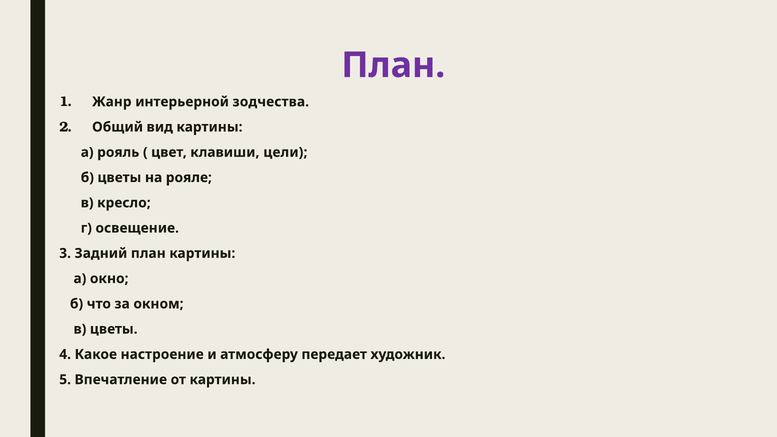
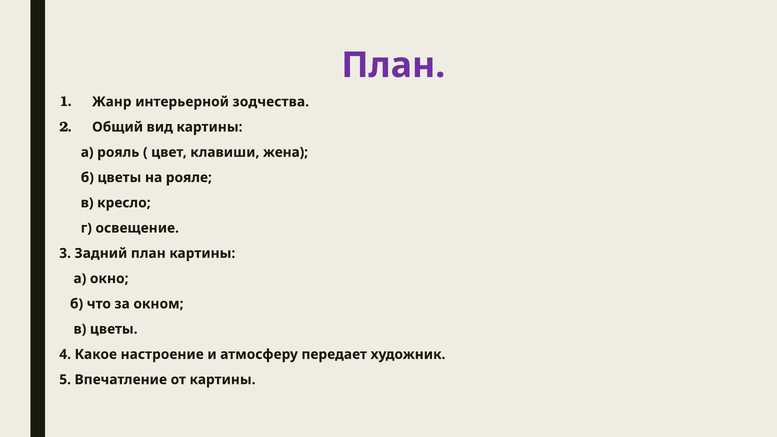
цели: цели -> жена (286, 152)
